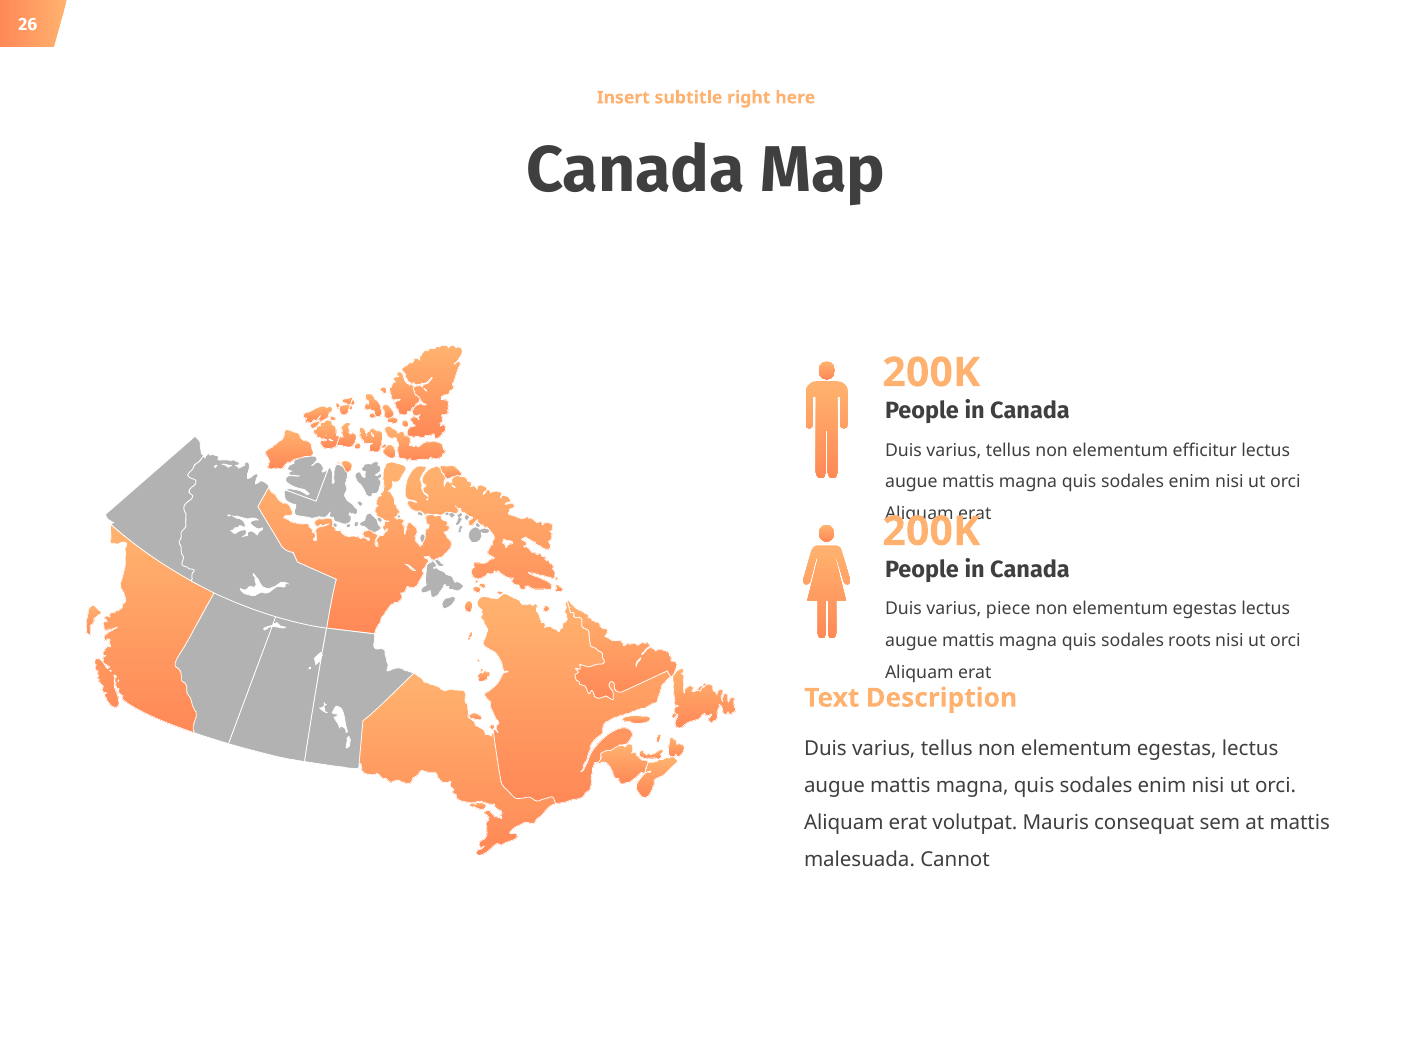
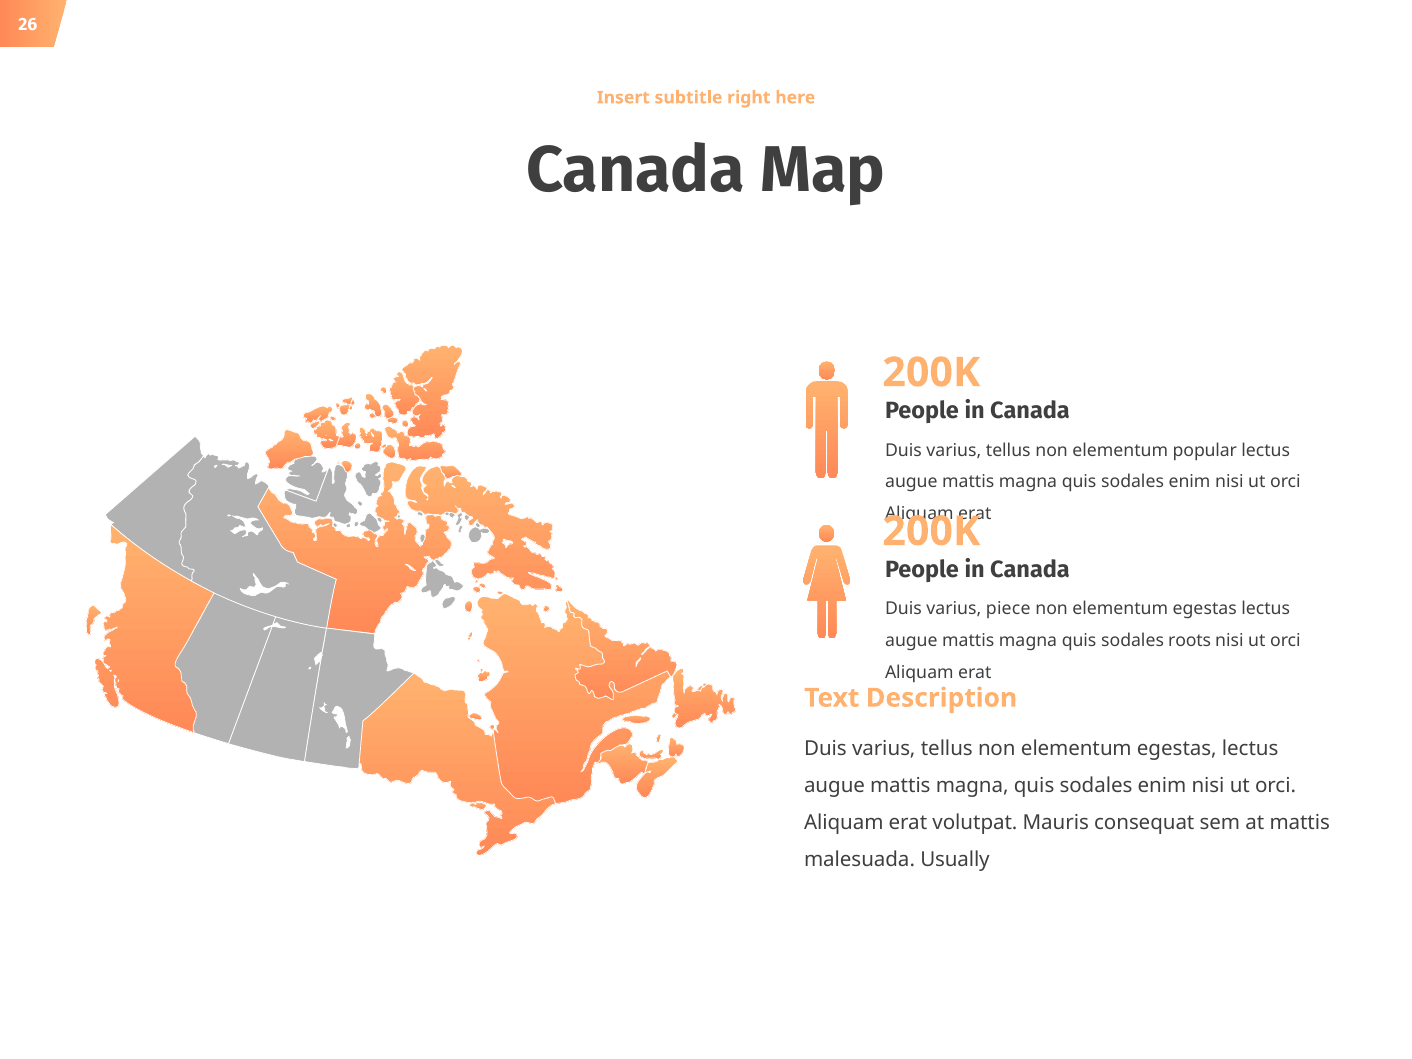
efficitur: efficitur -> popular (1205, 450)
Cannot: Cannot -> Usually (955, 860)
